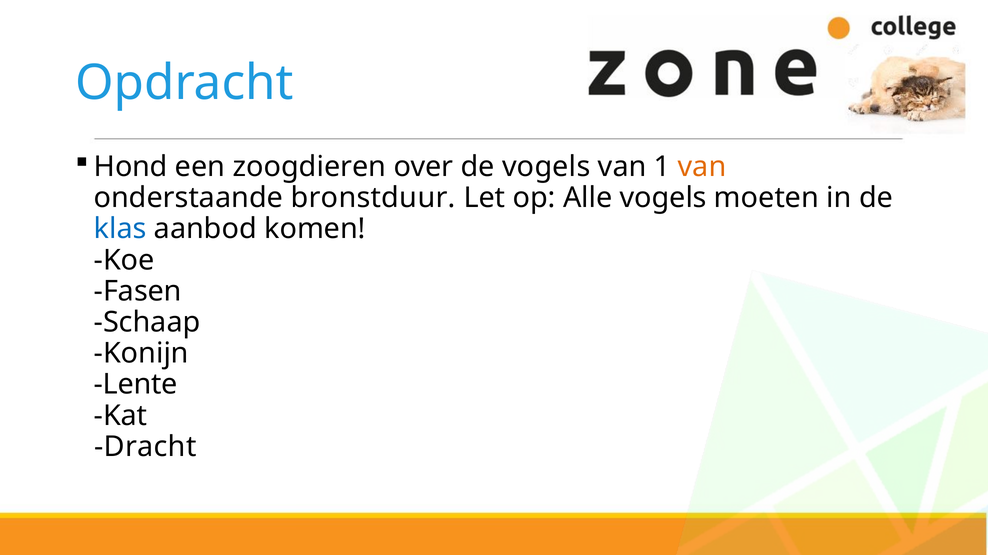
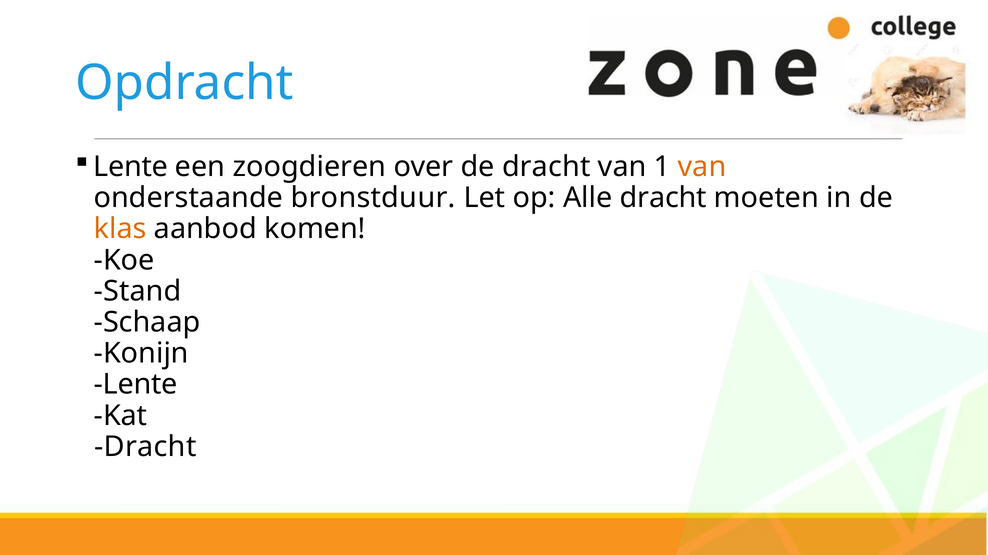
Hond: Hond -> Lente (131, 167)
de vogels: vogels -> dracht (546, 167)
Alle vogels: vogels -> dracht (663, 198)
klas colour: blue -> orange (120, 229)
Fasen: Fasen -> Stand (138, 292)
